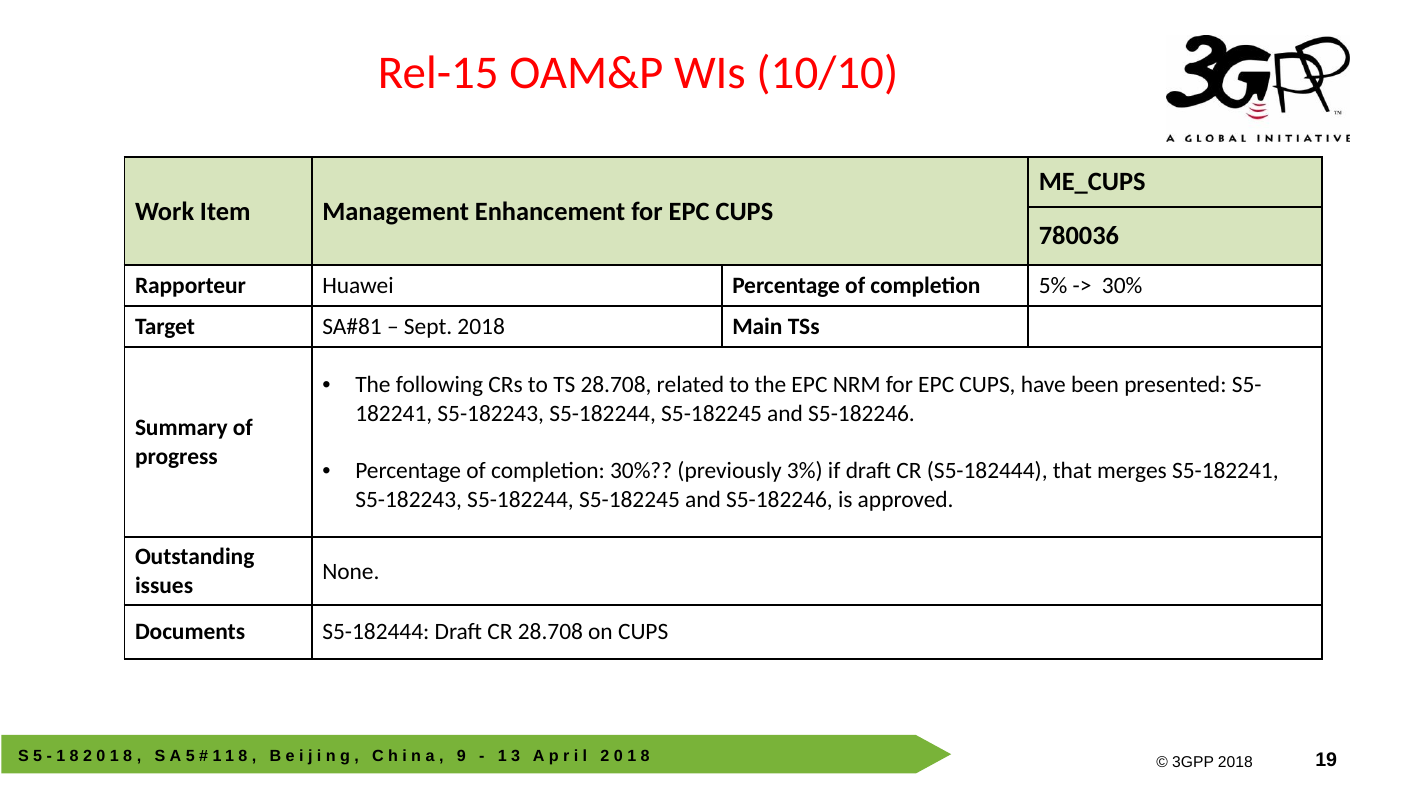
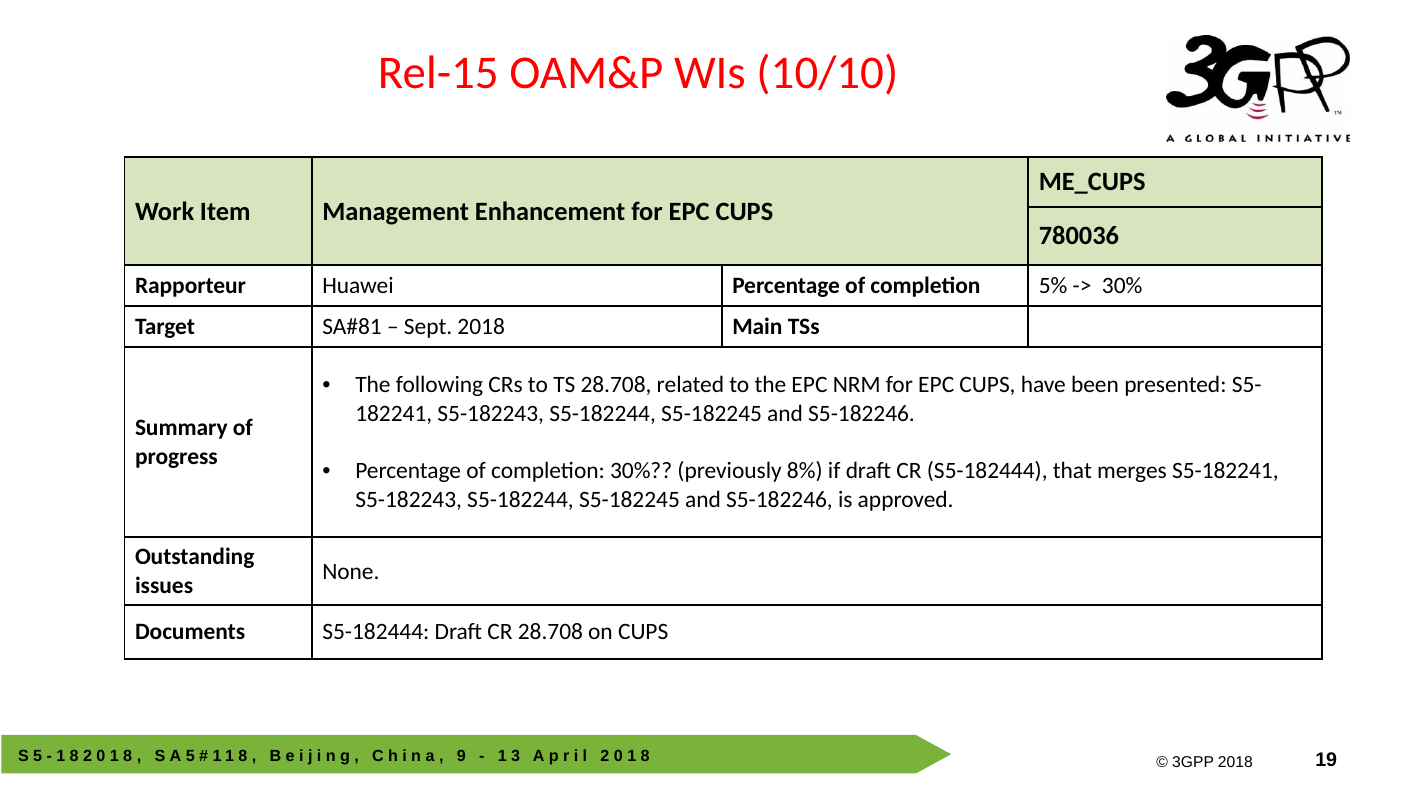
3%: 3% -> 8% (805, 471)
